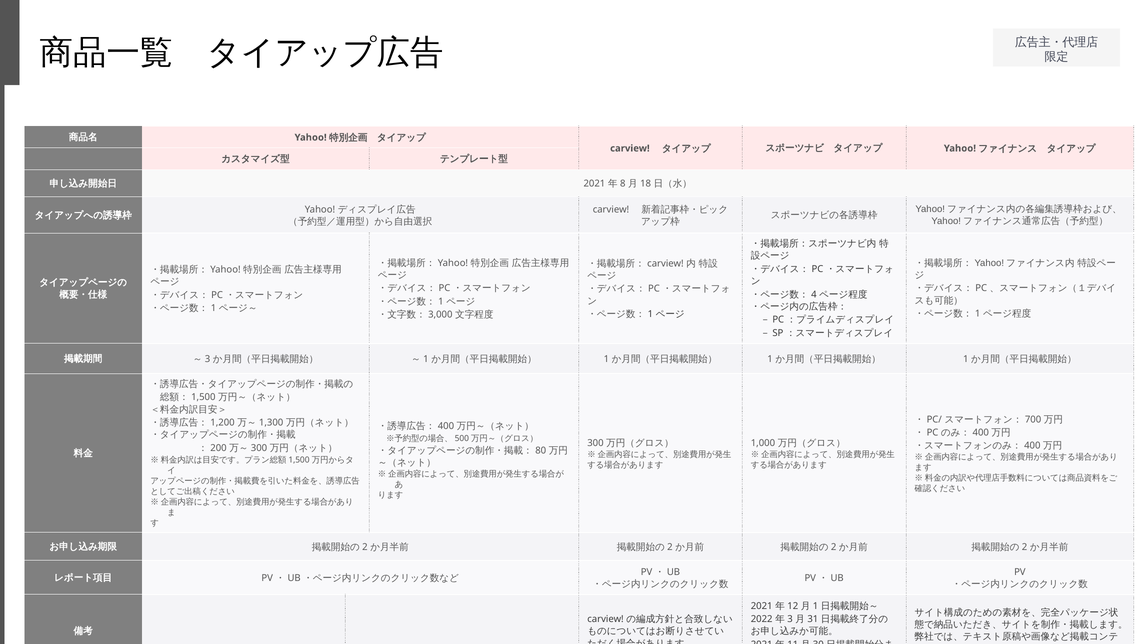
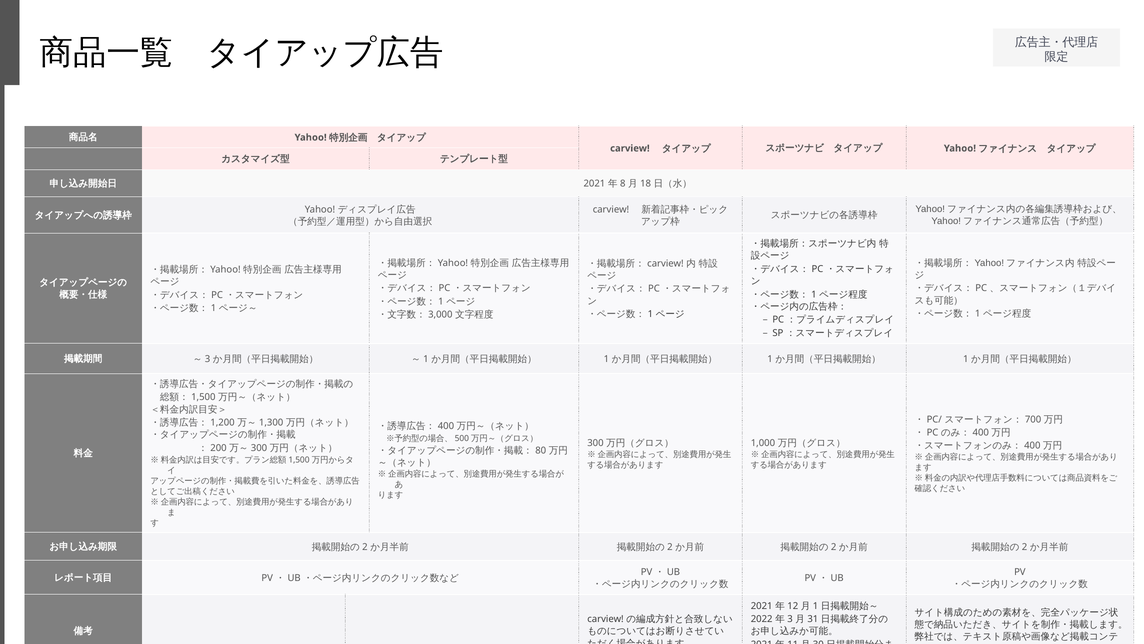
4: 4 -> 1 (814, 294)
